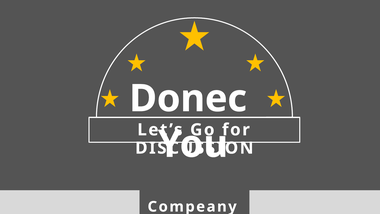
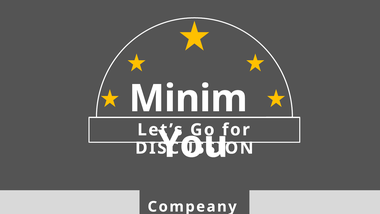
Donec: Donec -> Minim (188, 99)
